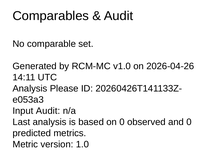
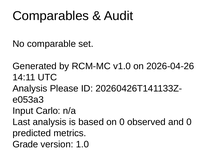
Input Audit: Audit -> Carlo (48, 111)
Metric: Metric -> Grade (25, 145)
